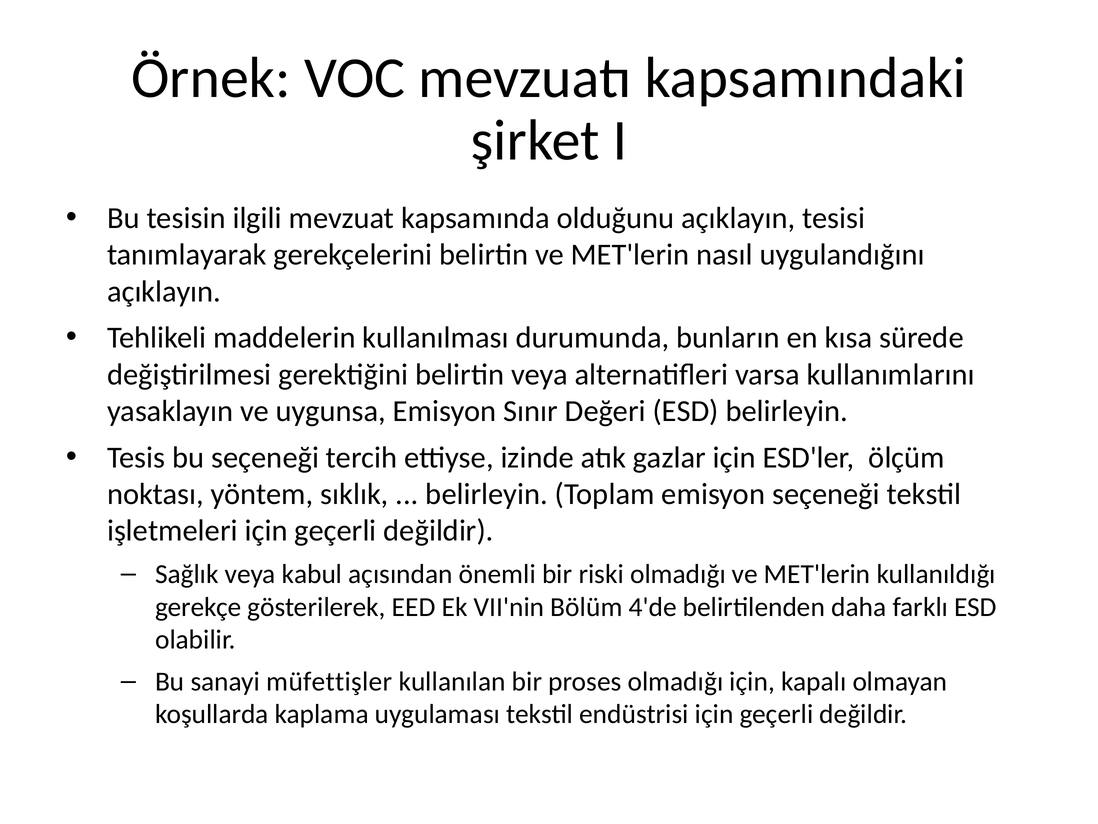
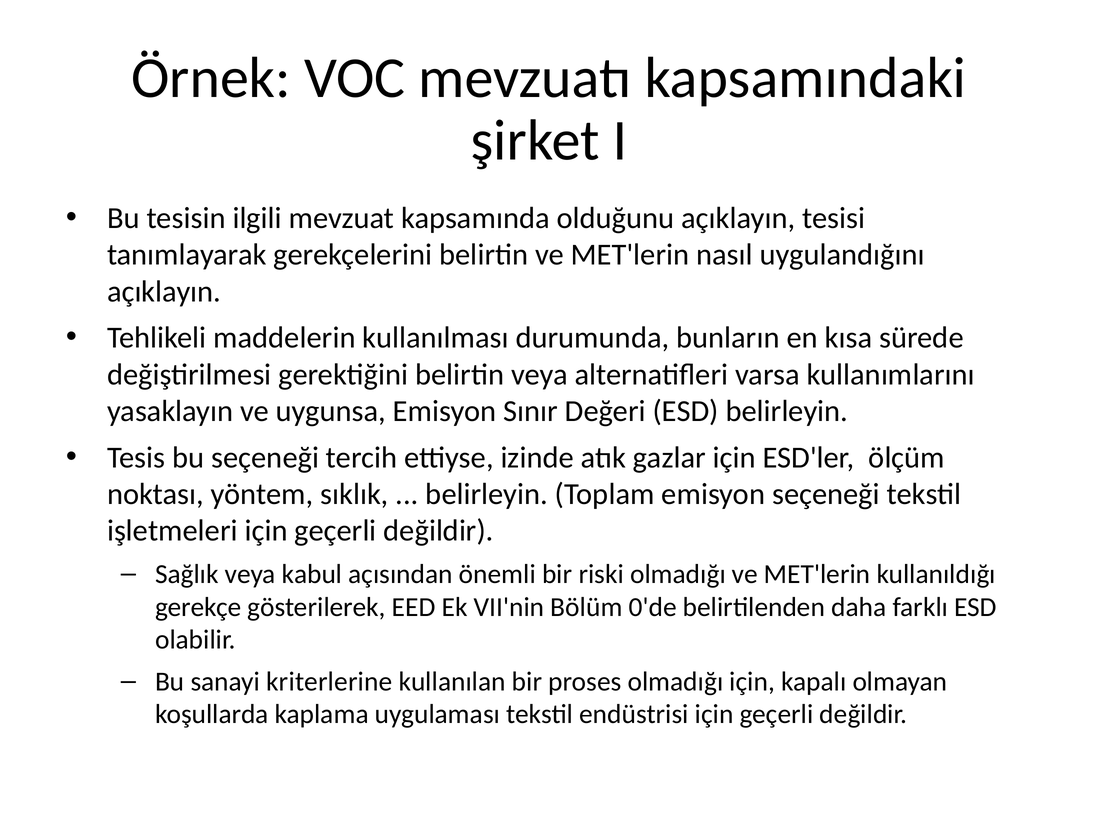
4'de: 4'de -> 0'de (653, 607)
müfettişler: müfettişler -> kriterlerine (329, 681)
